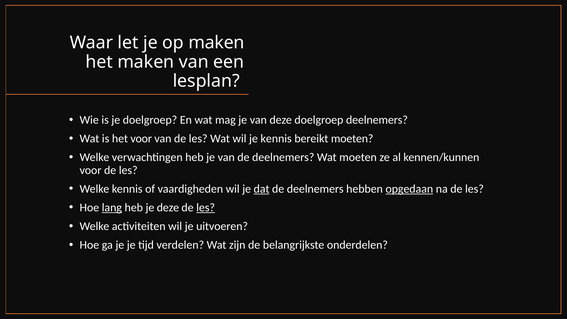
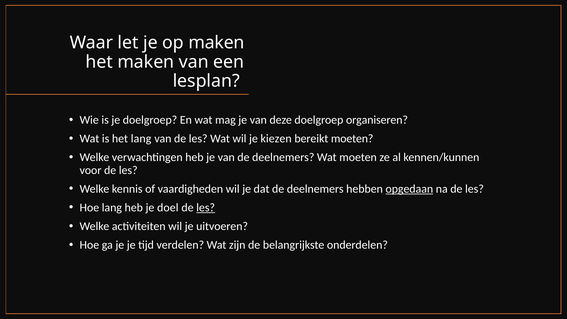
doelgroep deelnemers: deelnemers -> organiseren (377, 120)
het voor: voor -> lang (141, 139)
je kennis: kennis -> kiezen (276, 139)
dat underline: present -> none (262, 189)
lang underline: present -> none (112, 208)
je deze: deze -> doel (168, 208)
